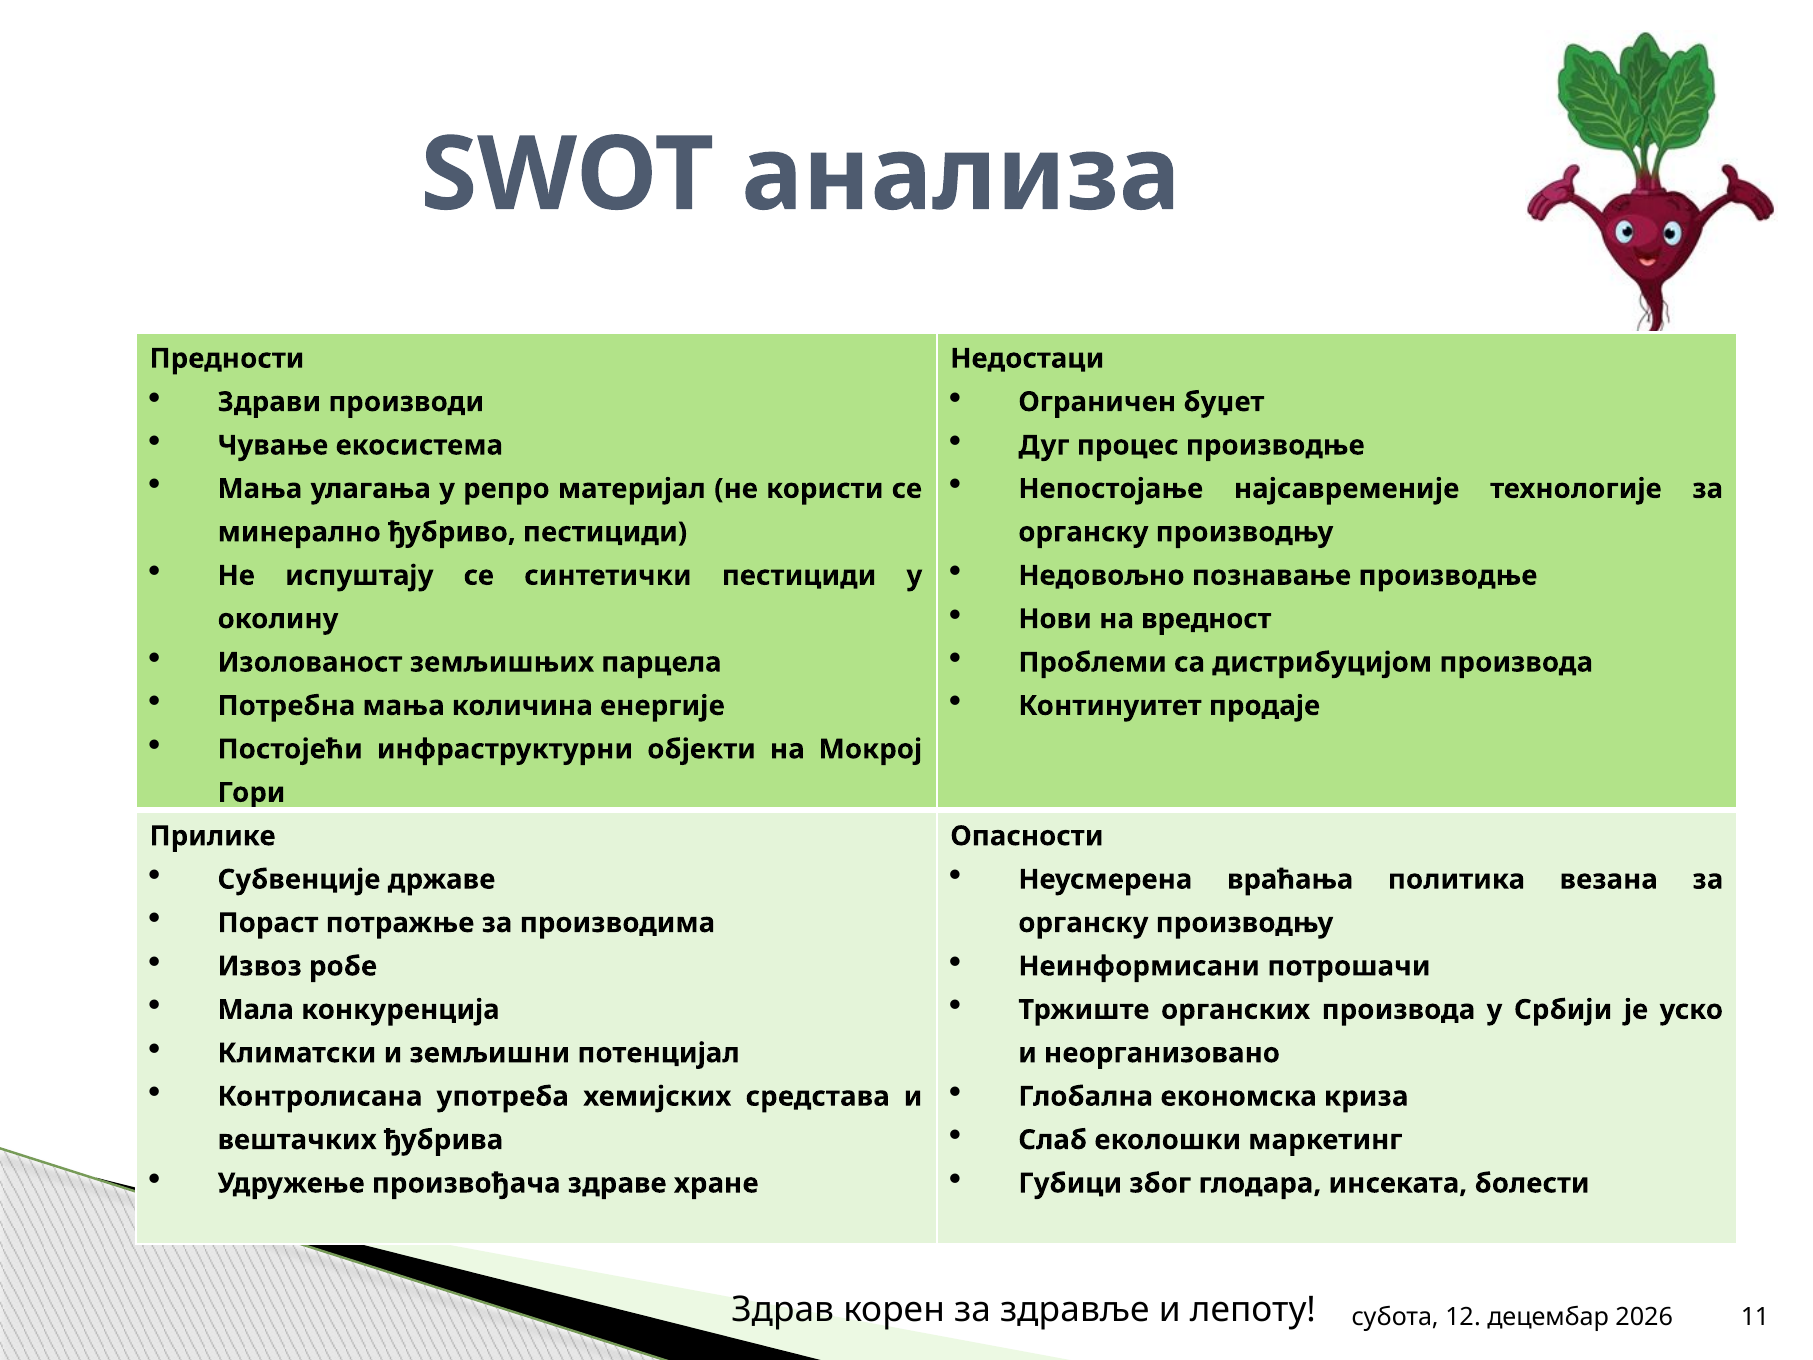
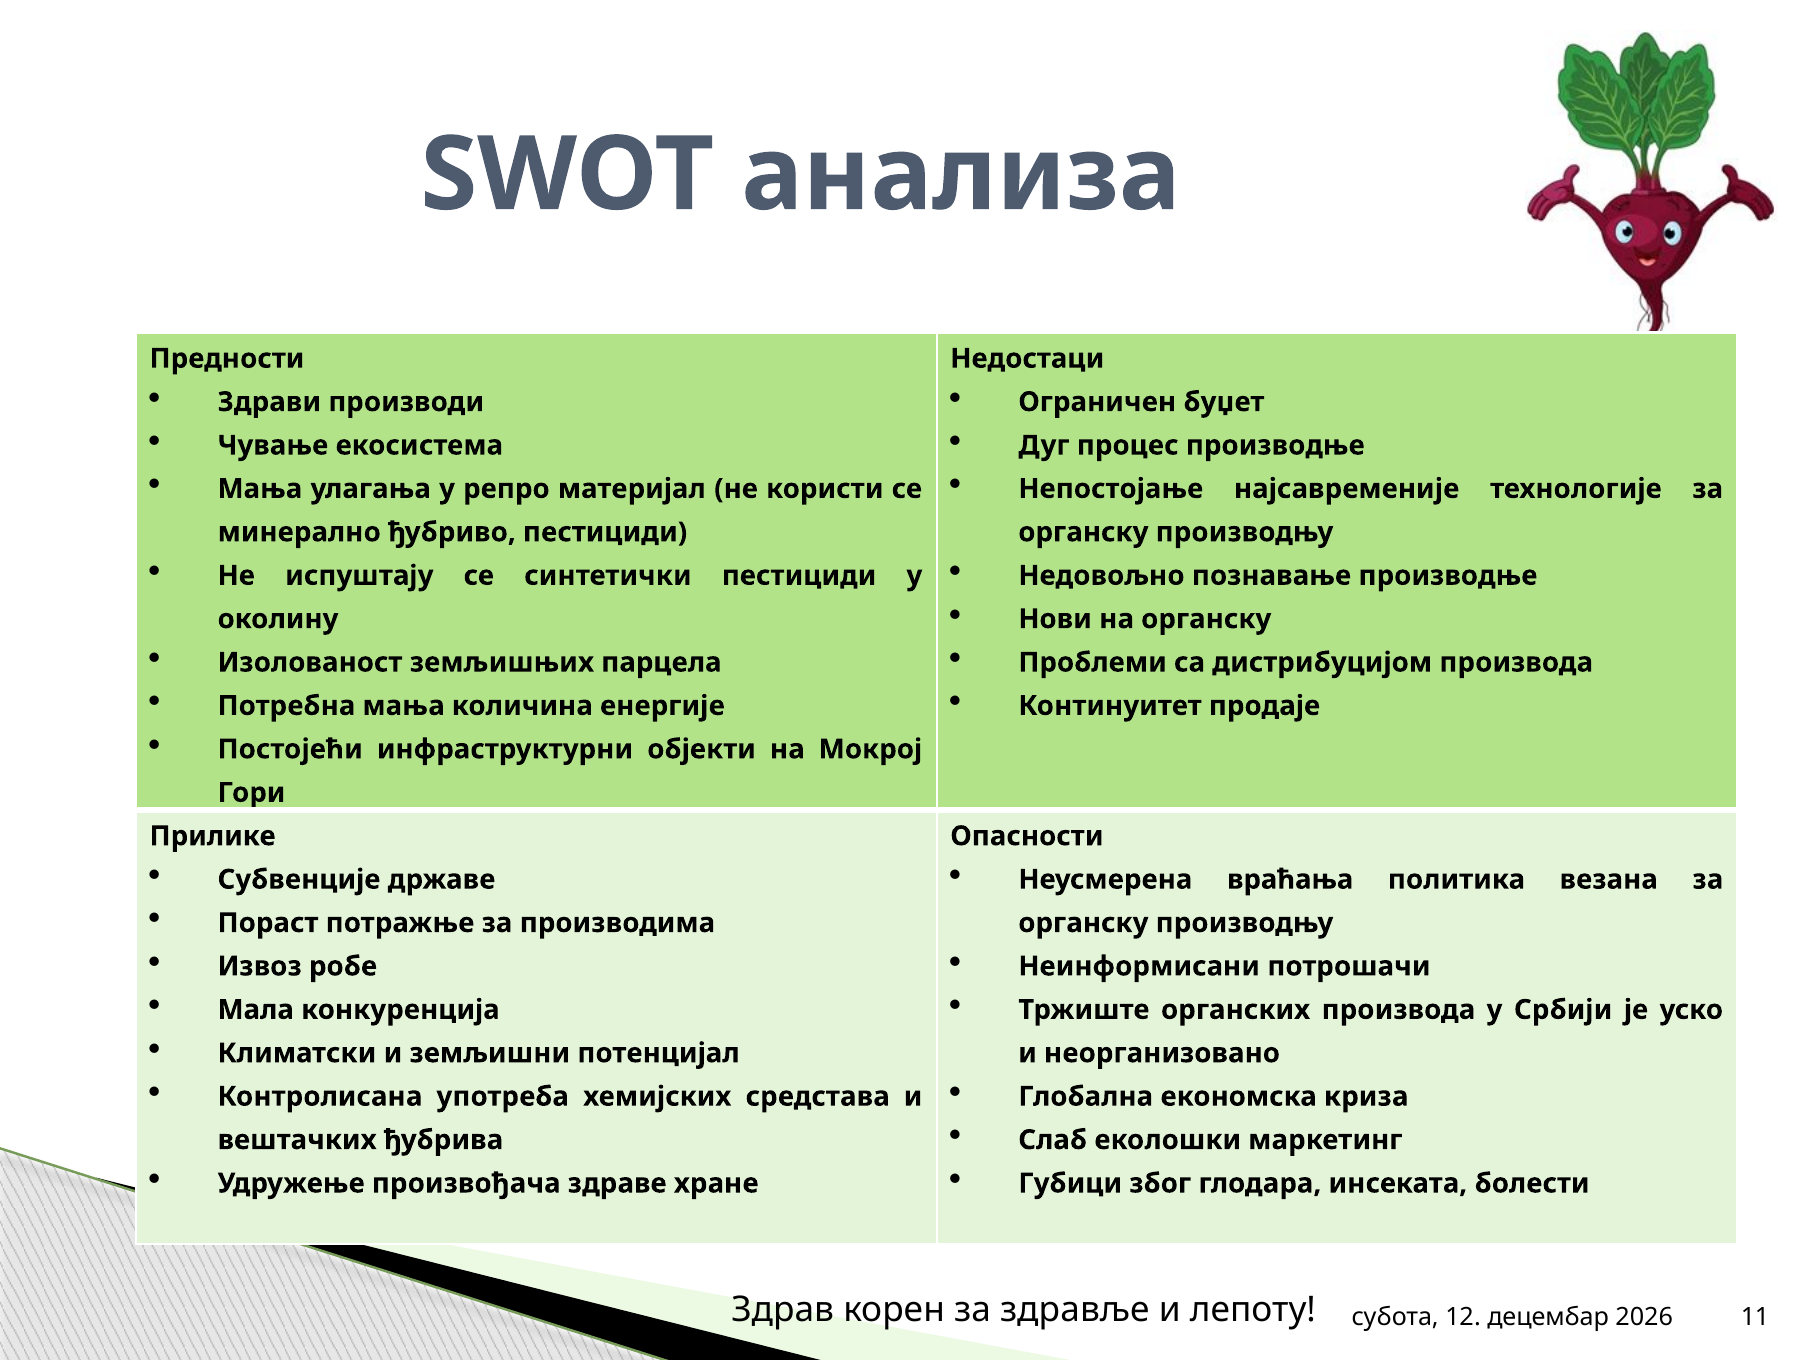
на вредност: вредност -> органску (1206, 619)
